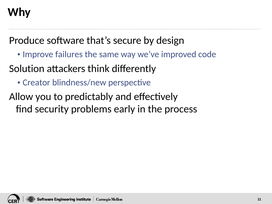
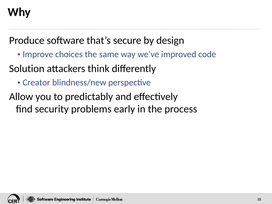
failures: failures -> choices (69, 54)
